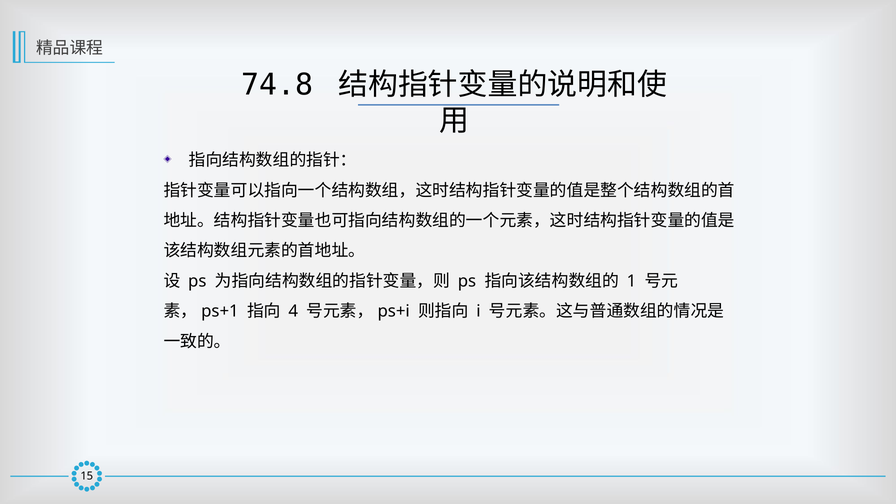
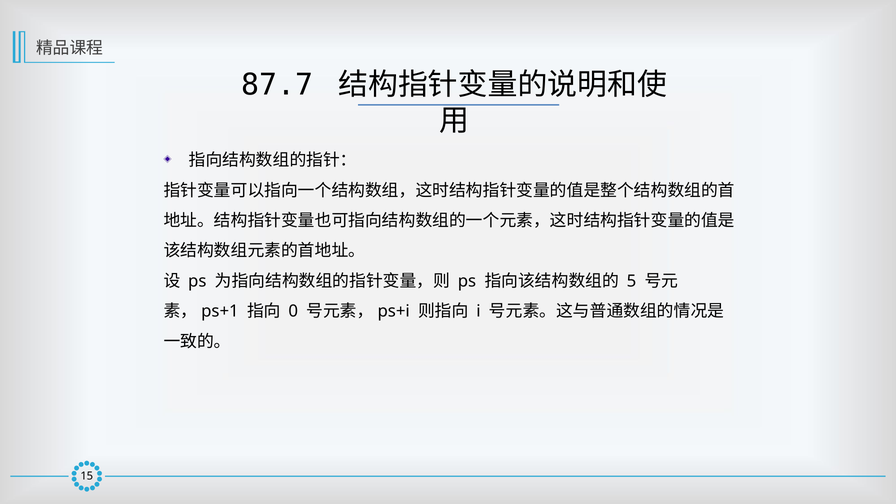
74.8: 74.8 -> 87.7 (277, 85)
1: 1 -> 5 (631, 281)
4: 4 -> 0 (293, 311)
